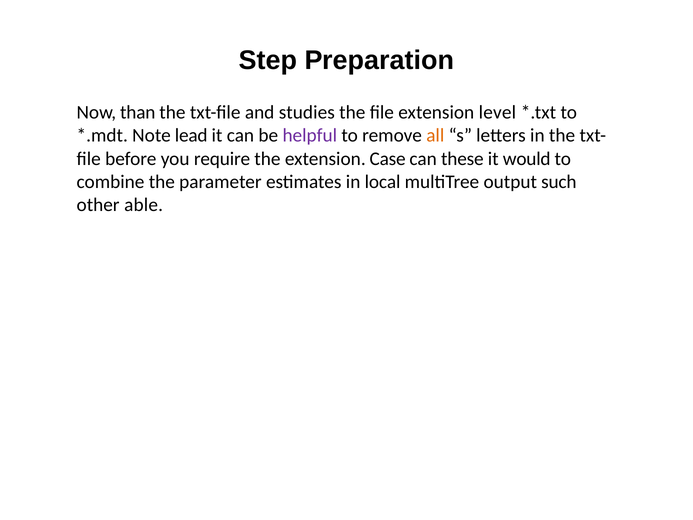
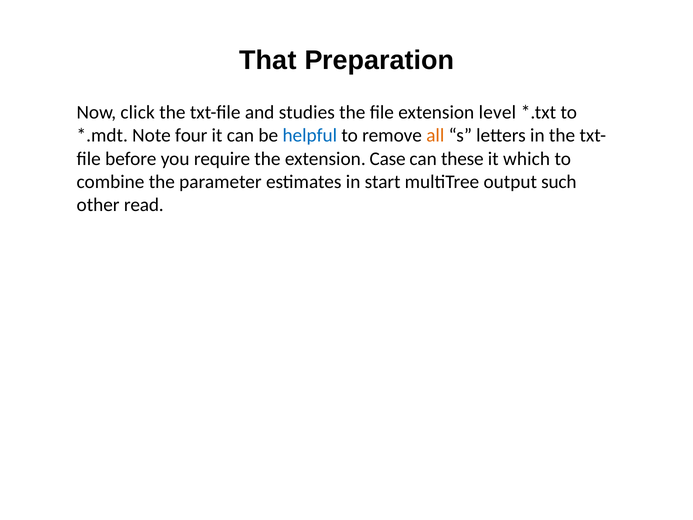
Step: Step -> That (268, 61)
than: than -> click (138, 112)
lead: lead -> four (191, 136)
helpful colour: purple -> blue (310, 136)
would: would -> which (527, 159)
local: local -> start (383, 182)
able: able -> read (144, 205)
